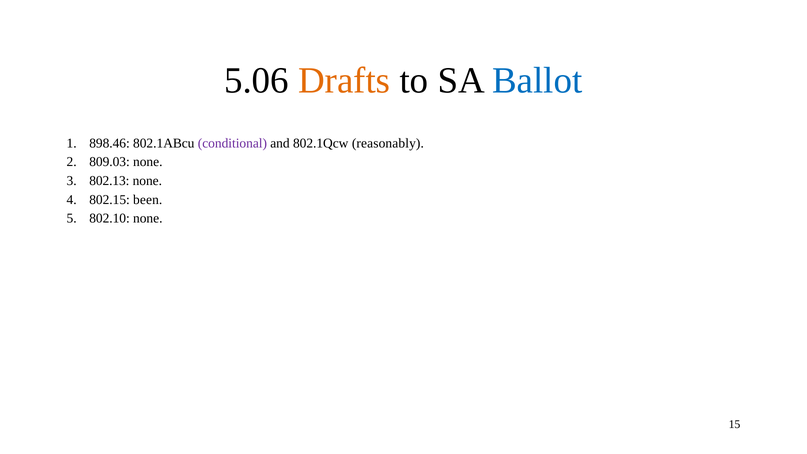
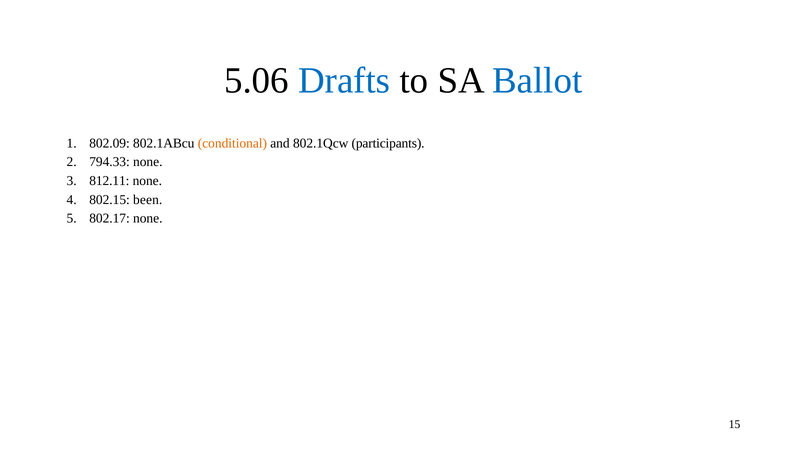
Drafts colour: orange -> blue (344, 81)
898.46: 898.46 -> 802.09 (110, 143)
conditional colour: purple -> orange (232, 143)
reasonably: reasonably -> participants (388, 143)
809.03: 809.03 -> 794.33 (110, 162)
802.13: 802.13 -> 812.11 (109, 181)
802.10: 802.10 -> 802.17 (110, 218)
